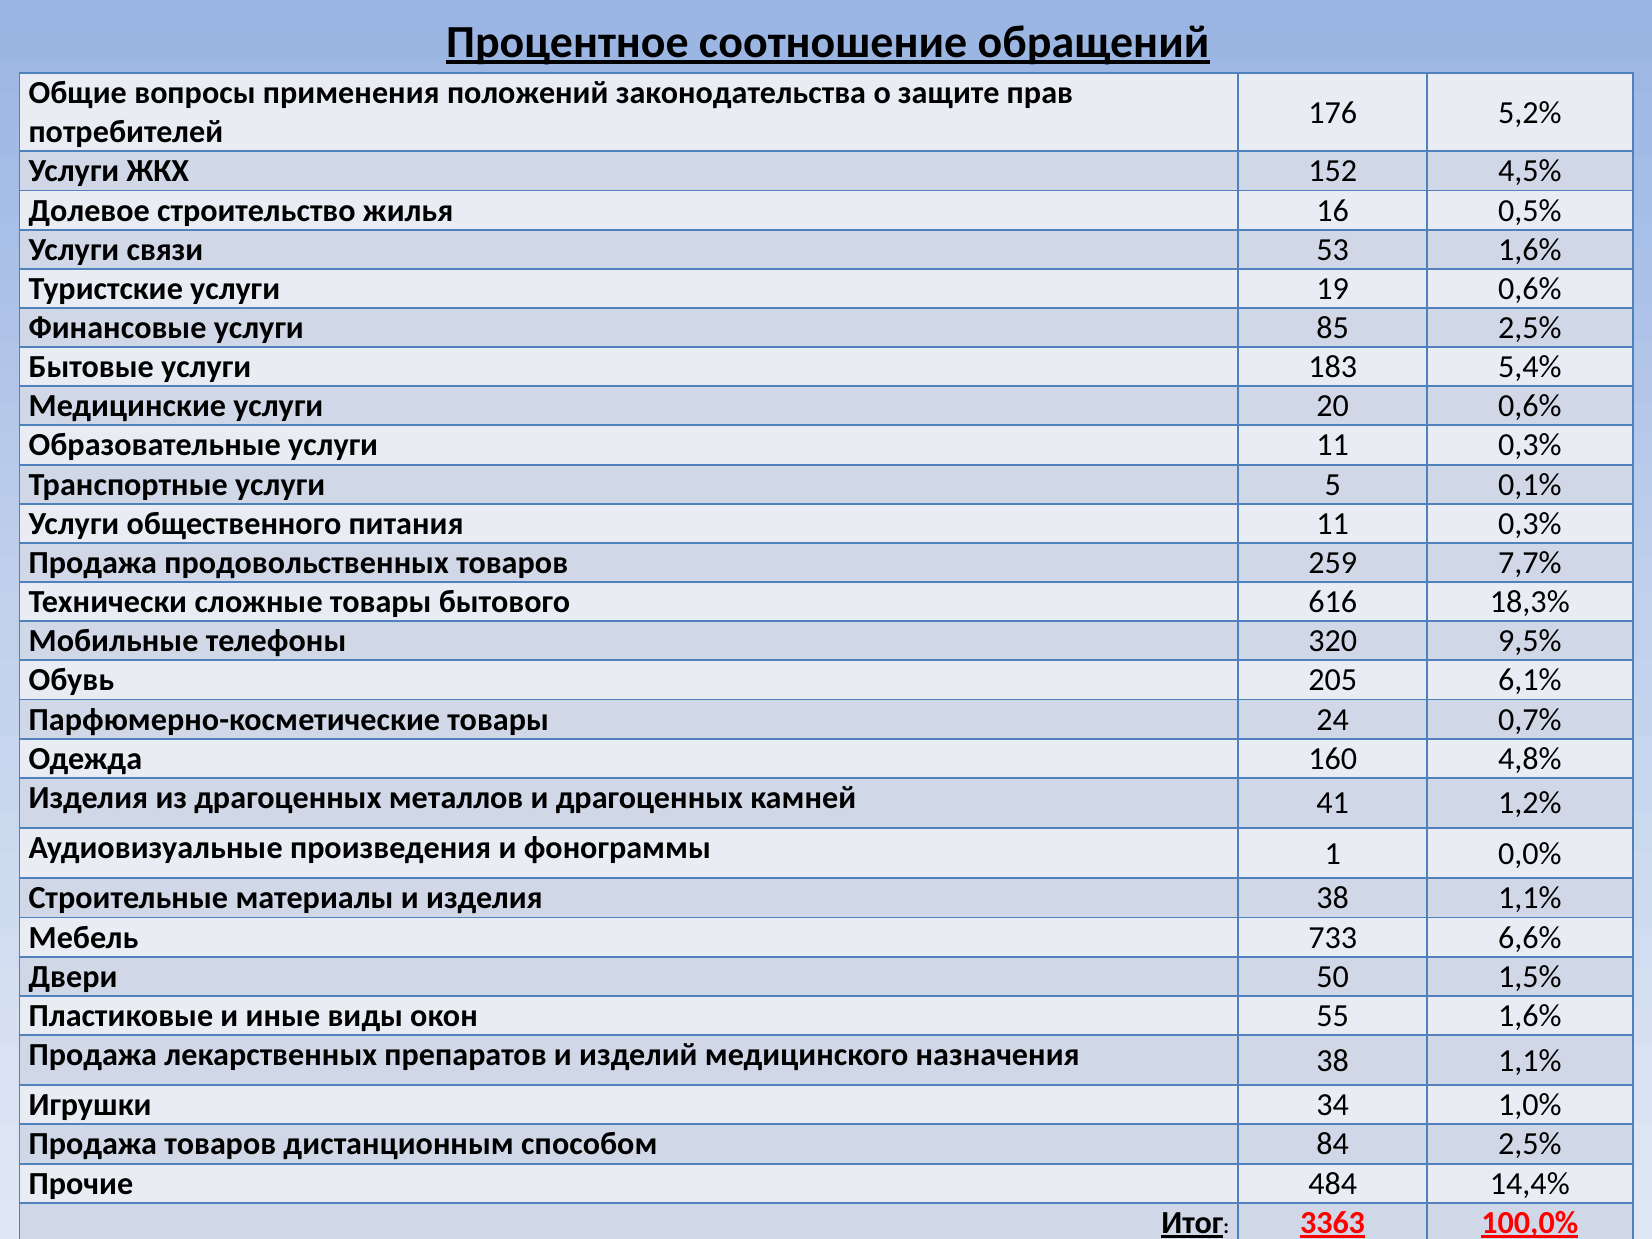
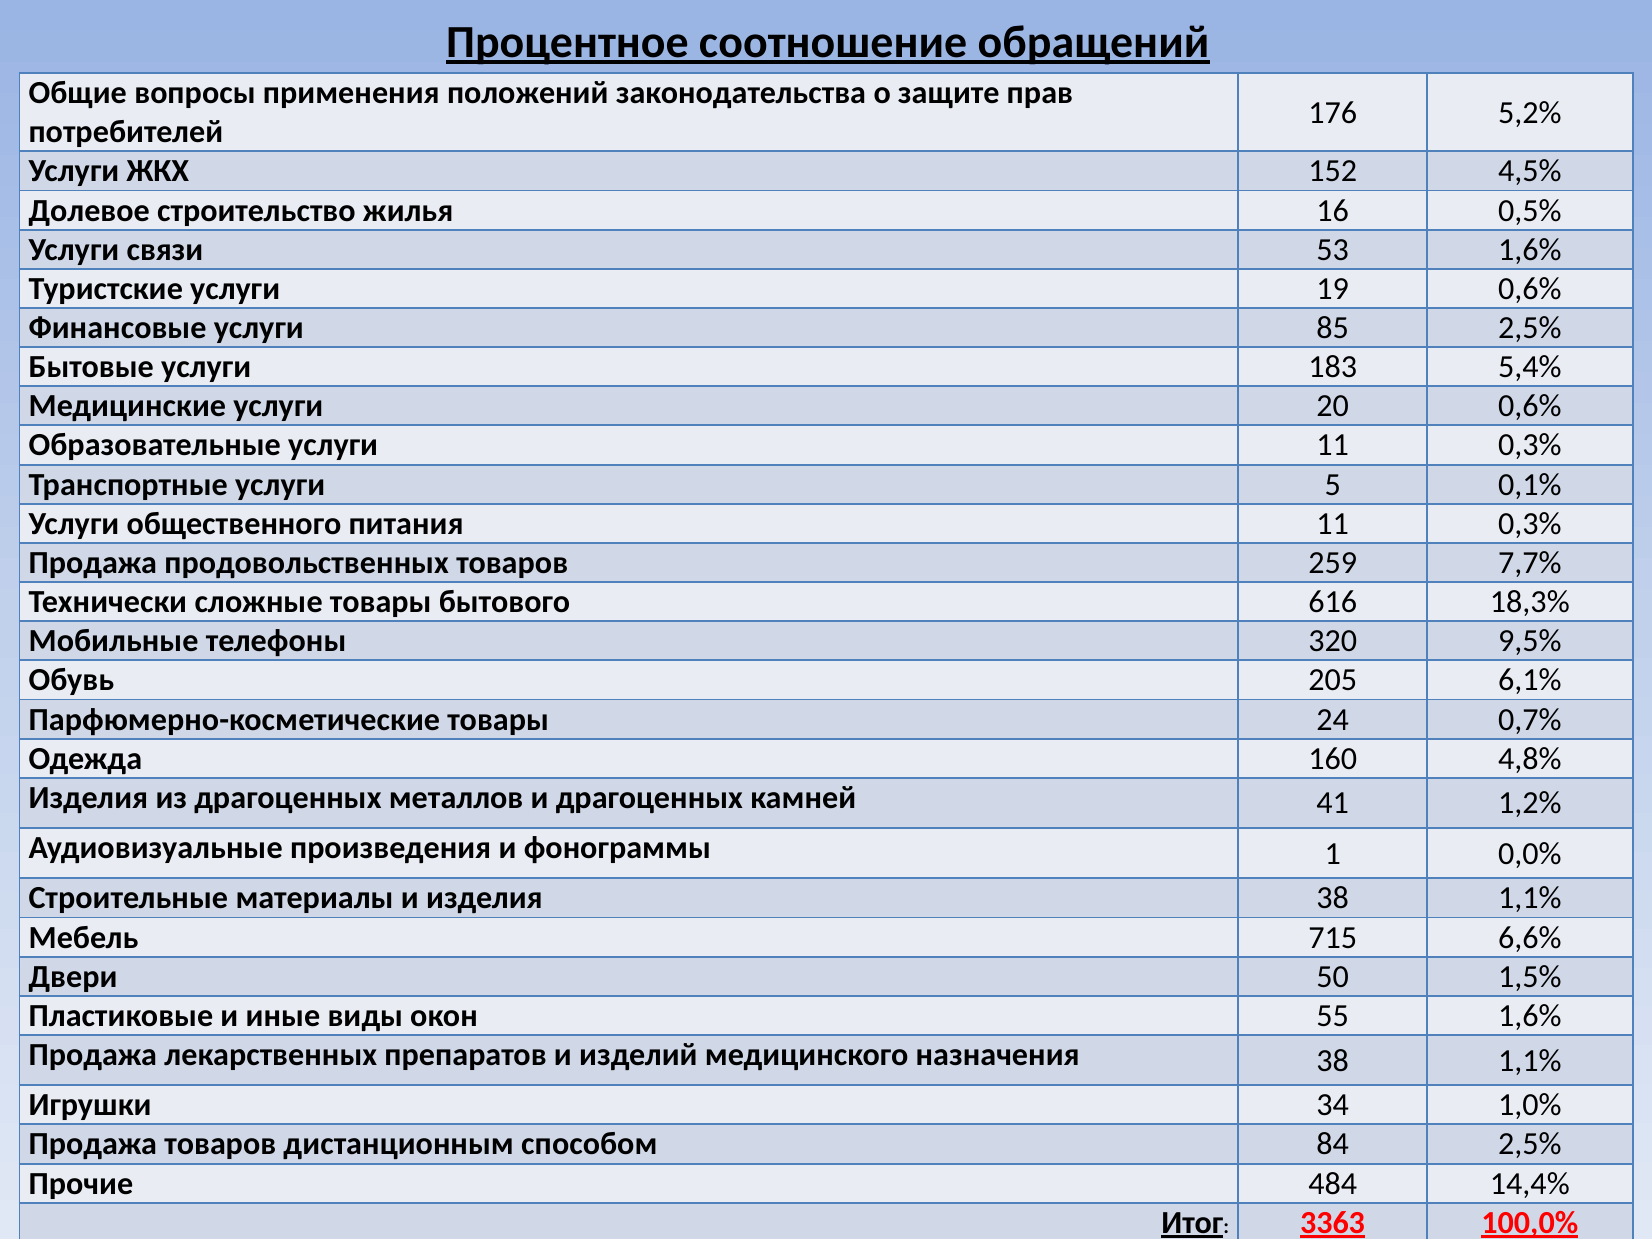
733: 733 -> 715 (1333, 937)
